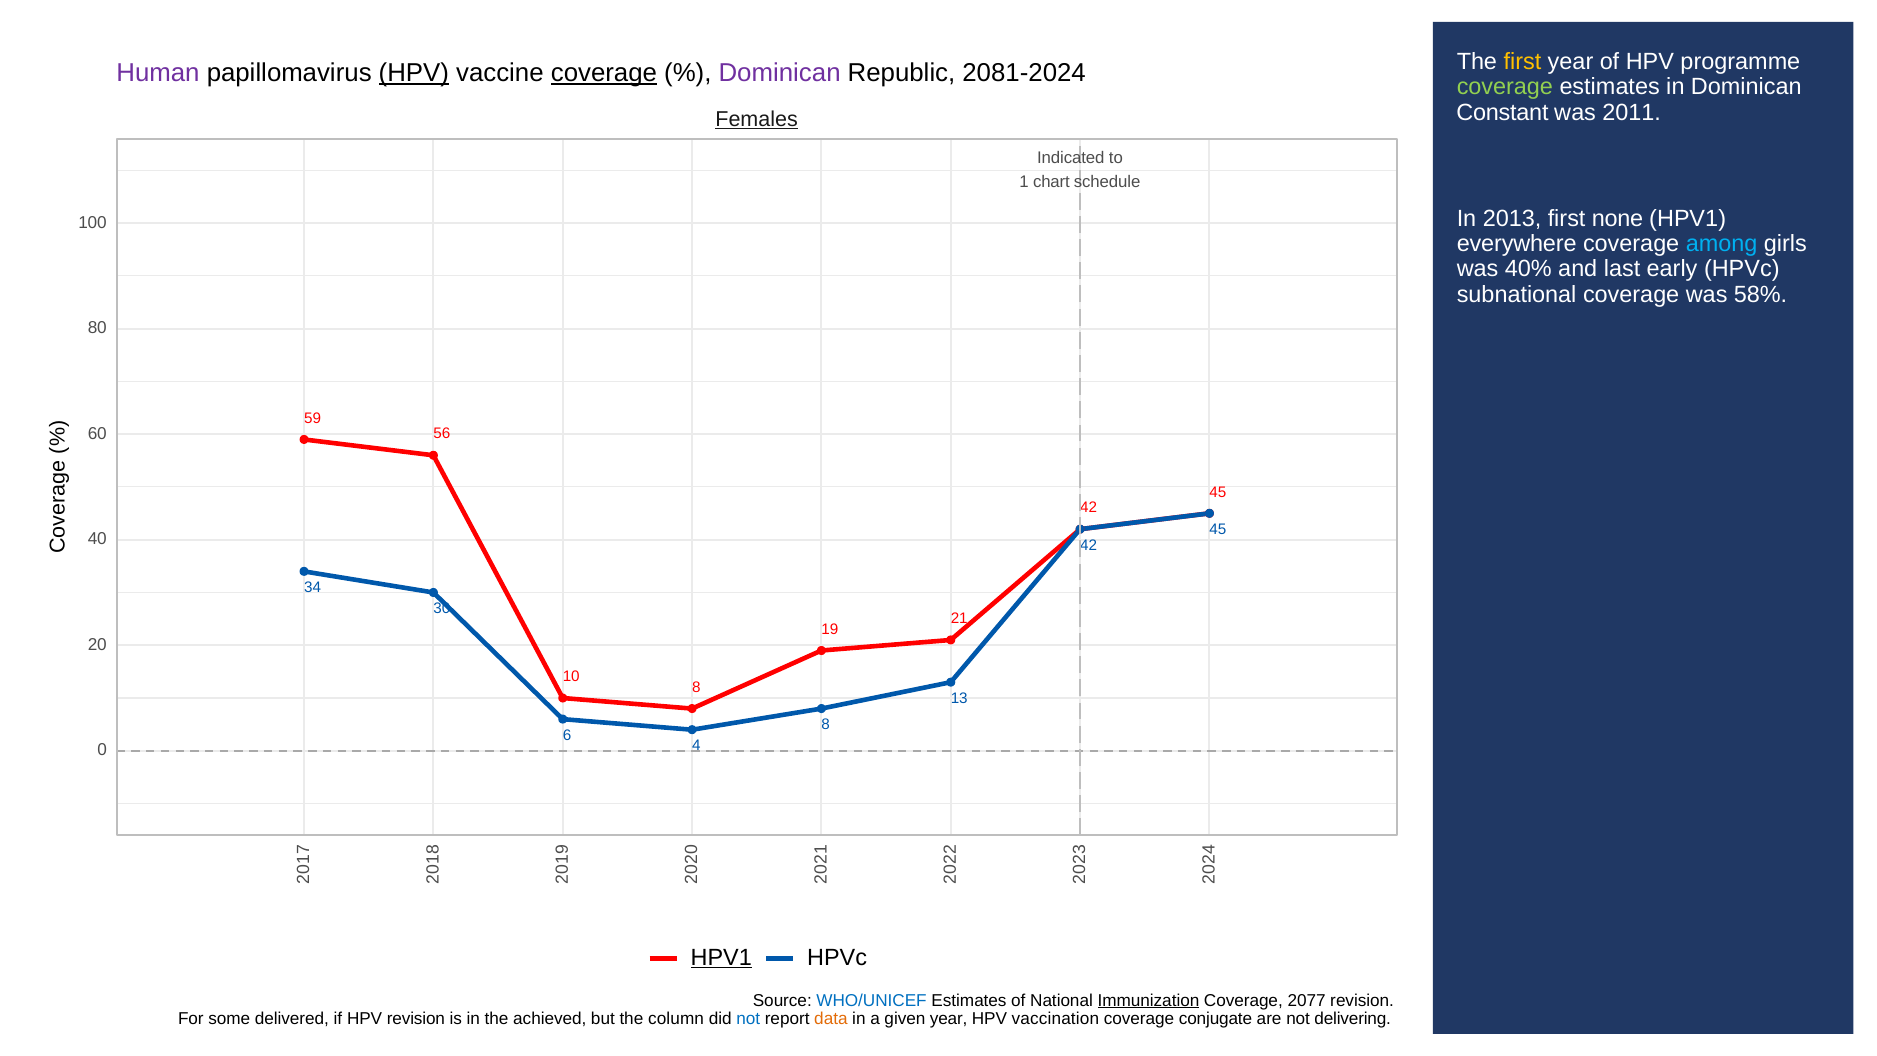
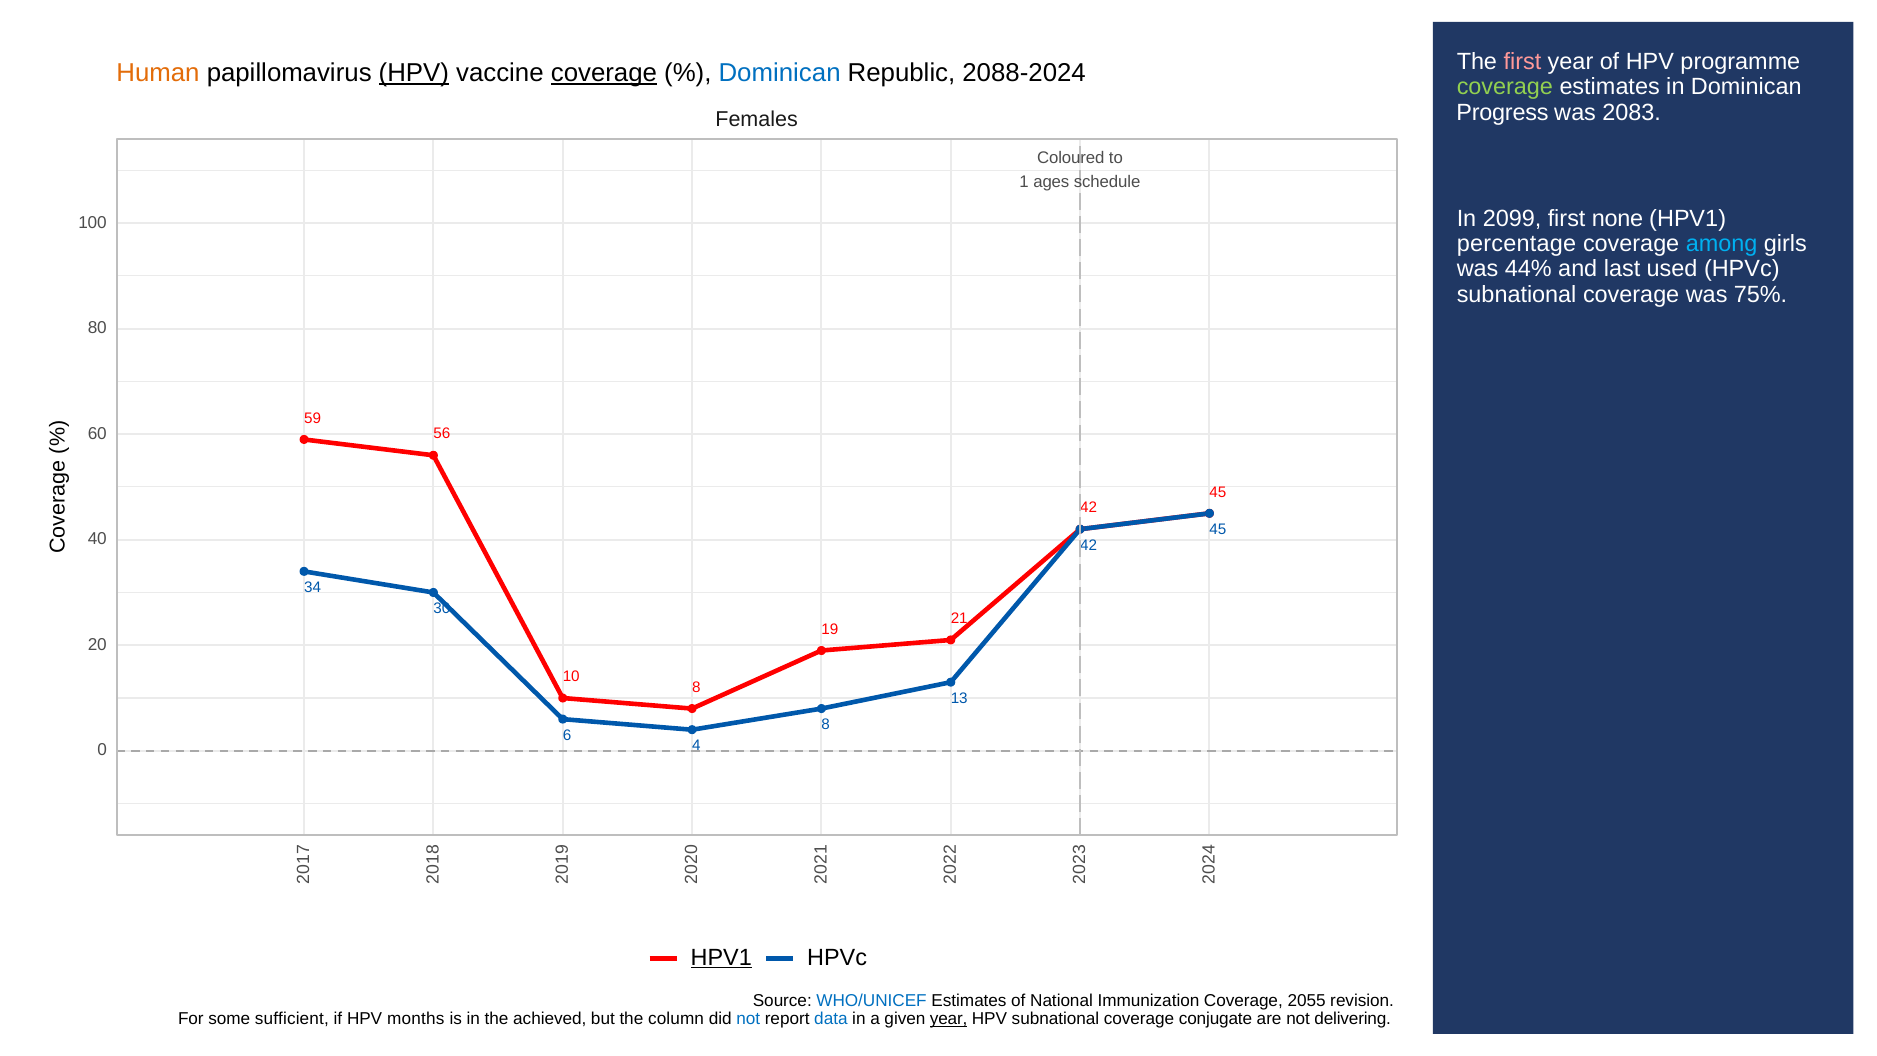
first colour: yellow -> pink (1522, 62)
Human colour: purple -> orange (158, 73)
Dominican colour: purple -> blue (780, 73)
2081-2024: 2081-2024 -> 2088-2024 (1024, 73)
Constant: Constant -> Progress (1502, 112)
2011: 2011 -> 2083 (1632, 112)
Females underline: present -> none (757, 119)
Indicated: Indicated -> Coloured (1071, 158)
chart: chart -> ages (1051, 182)
2013: 2013 -> 2099 (1512, 218)
everywhere: everywhere -> percentage (1516, 244)
40%: 40% -> 44% (1528, 269)
early: early -> used (1672, 269)
58%: 58% -> 75% (1761, 294)
Immunization underline: present -> none (1148, 1000)
2077: 2077 -> 2055 (1307, 1000)
delivered: delivered -> sufficient (292, 1019)
HPV revision: revision -> months (416, 1019)
data colour: orange -> blue (831, 1019)
year underline: none -> present (949, 1019)
HPV vaccination: vaccination -> subnational (1055, 1019)
